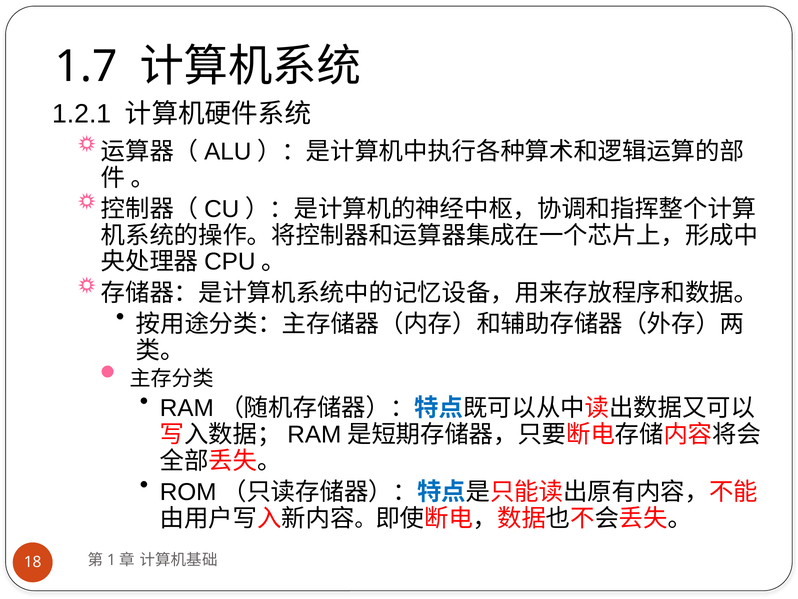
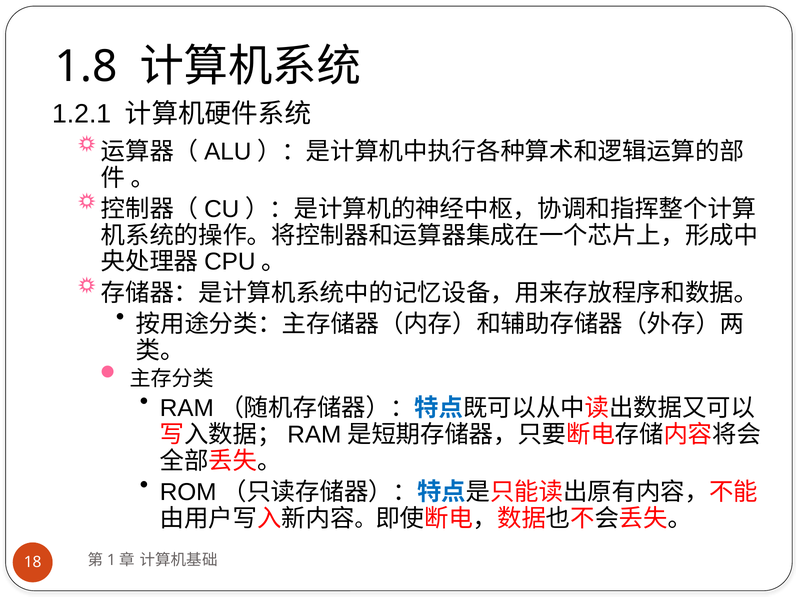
1.7: 1.7 -> 1.8 (86, 67)
